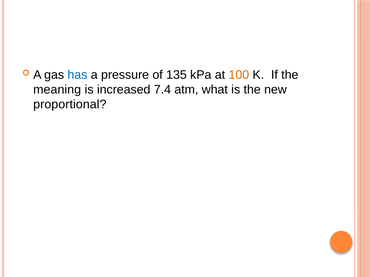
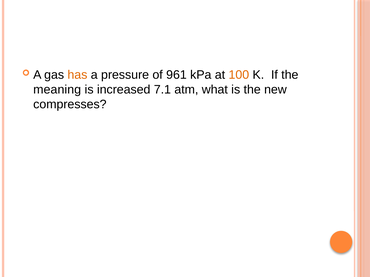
has colour: blue -> orange (77, 75)
135: 135 -> 961 (176, 75)
7.4: 7.4 -> 7.1 (162, 90)
proportional: proportional -> compresses (70, 104)
